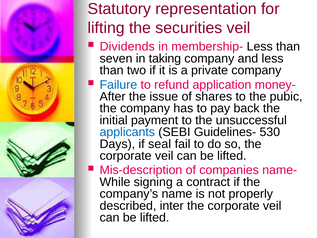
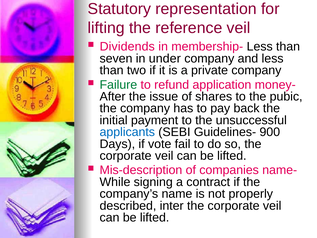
securities: securities -> reference (189, 28)
taking: taking -> under (165, 58)
Failure colour: blue -> green (118, 85)
530: 530 -> 900 (270, 132)
seal: seal -> vote (160, 144)
